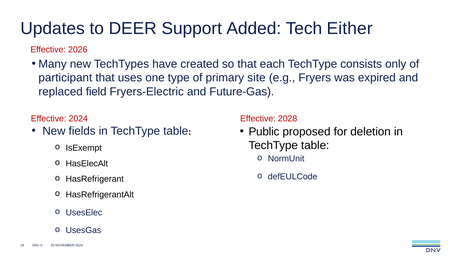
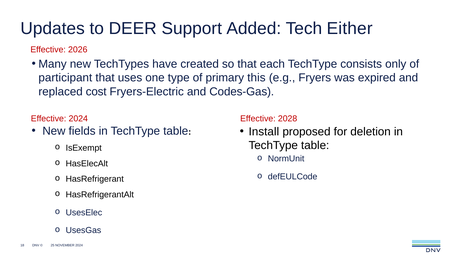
site: site -> this (256, 78)
field: field -> cost (96, 92)
Future-Gas: Future-Gas -> Codes-Gas (242, 92)
Public: Public -> Install (264, 132)
